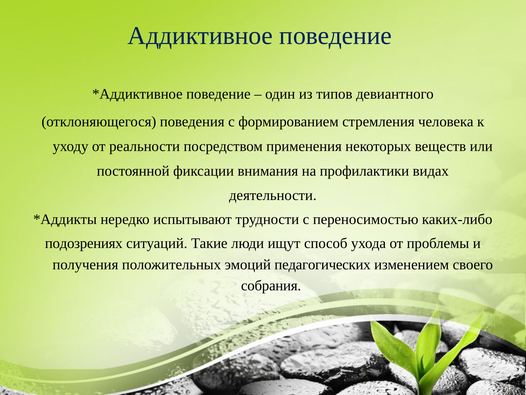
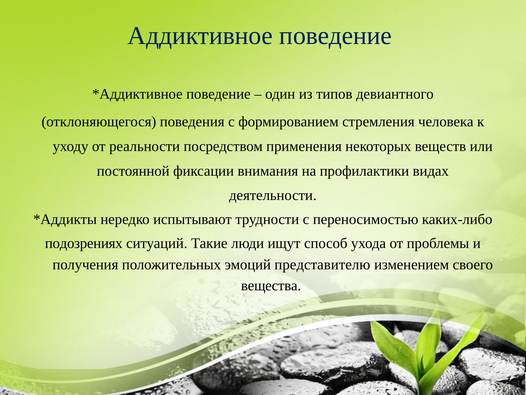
педагогических: педагогических -> представителю (322, 264)
собрания: собрания -> вещества (271, 285)
